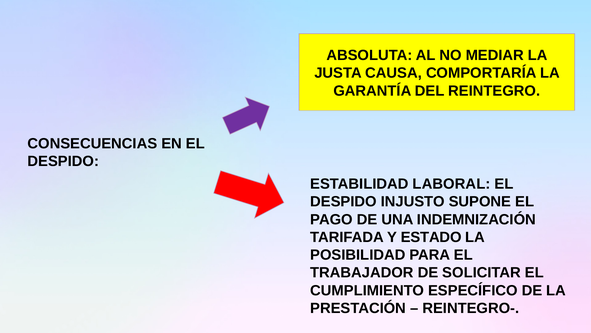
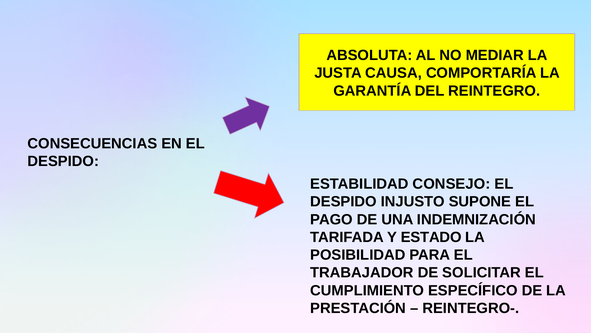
LABORAL: LABORAL -> CONSEJO (451, 184)
